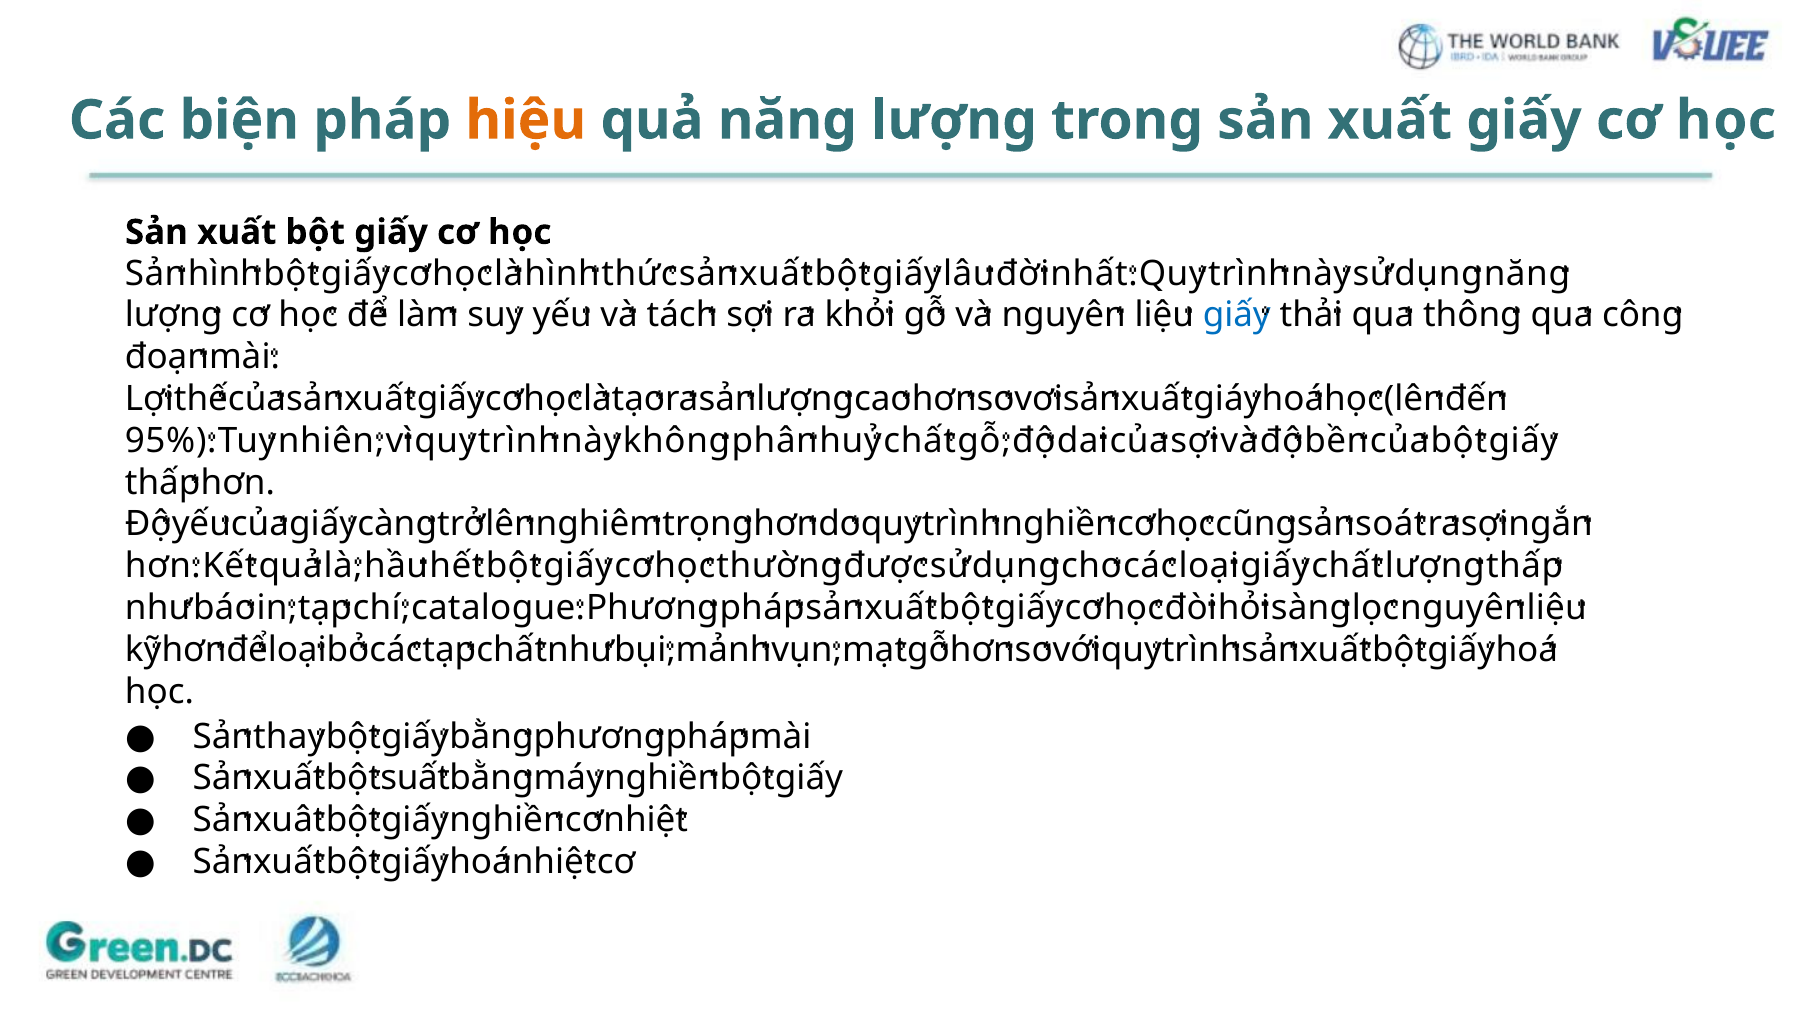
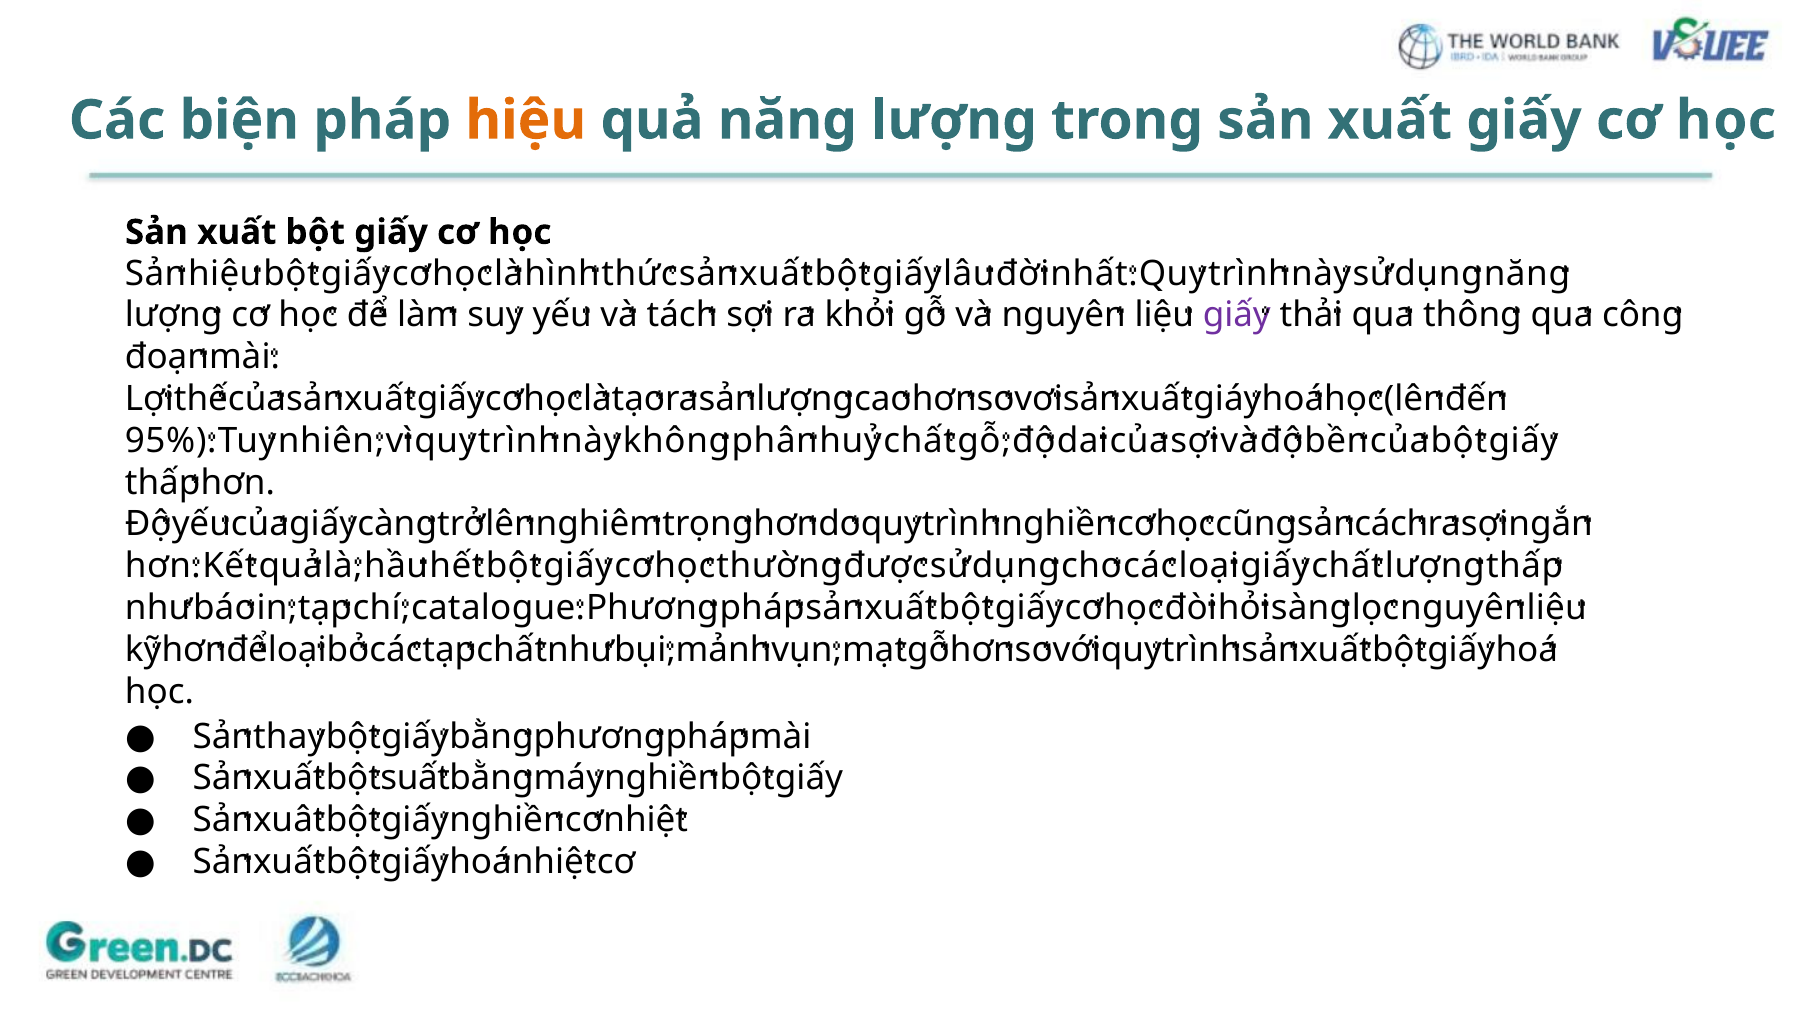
hình: hình -> hiệu (225, 274)
giấy colour: blue -> purple (1237, 315)
soát: soát -> cách (1391, 524)
